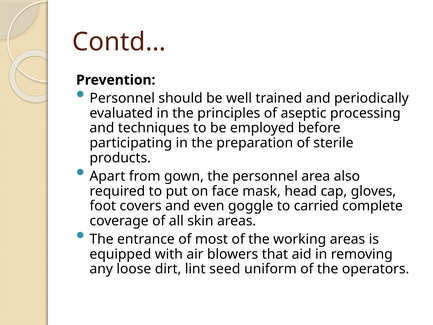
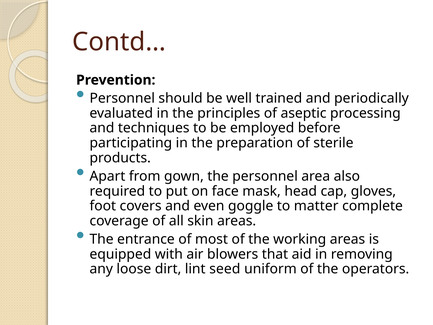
carried: carried -> matter (316, 206)
